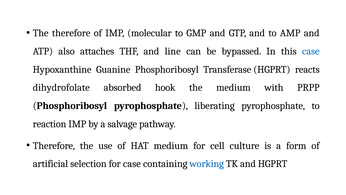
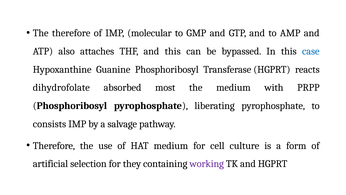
and line: line -> this (173, 51)
hook: hook -> most (165, 87)
reaction: reaction -> consists (49, 124)
for case: case -> they (132, 164)
working colour: blue -> purple (207, 164)
